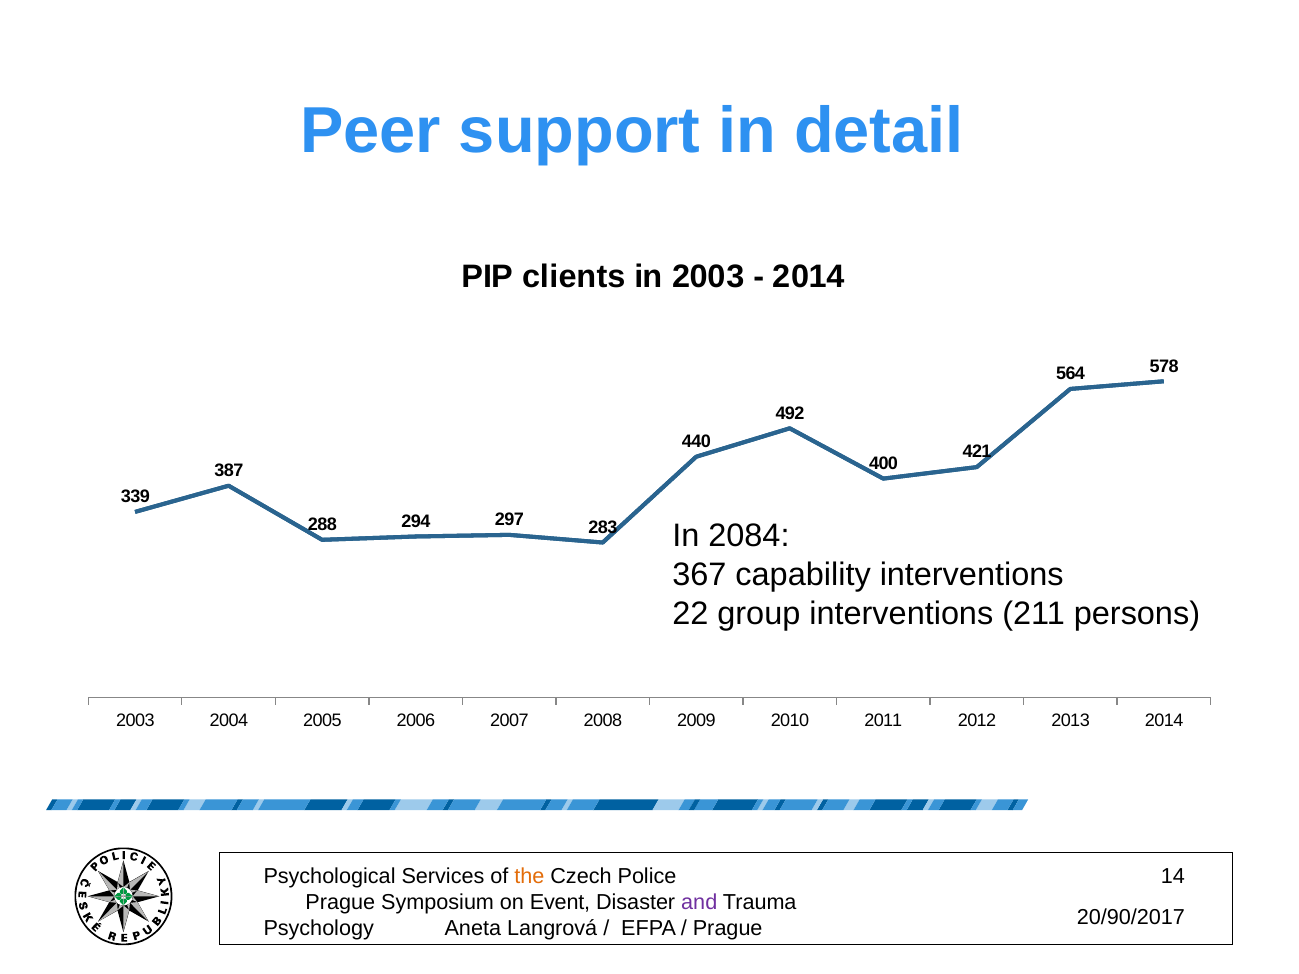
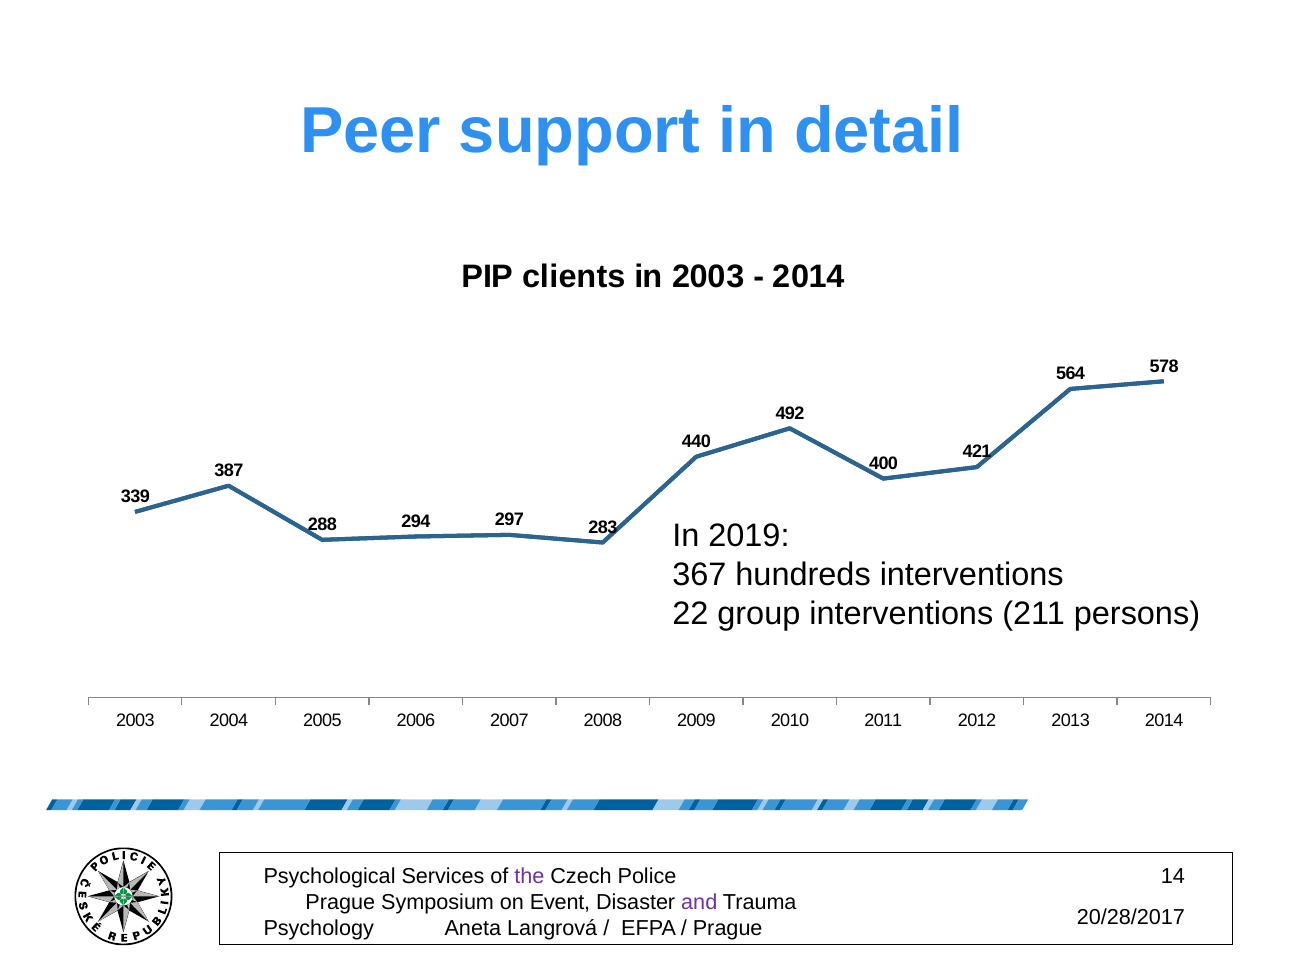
2084: 2084 -> 2019 (749, 536)
capability: capability -> hundreds (803, 574)
the colour: orange -> purple (529, 877)
20/90/2017: 20/90/2017 -> 20/28/2017 (1131, 917)
